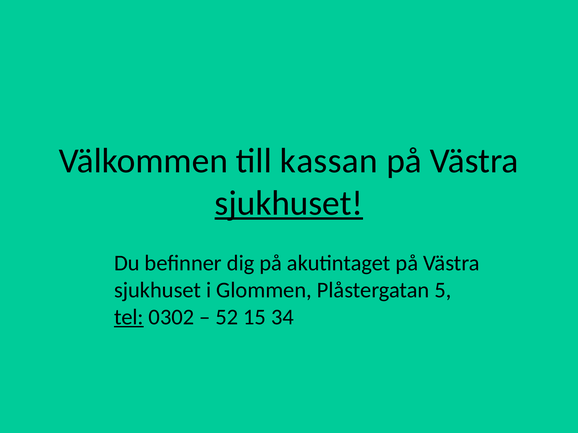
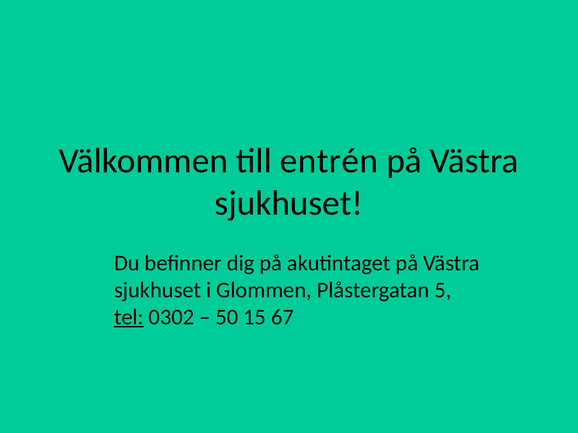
kassan: kassan -> entrén (329, 161)
sjukhuset underline: present -> none (289, 204)
52: 52 -> 50 (227, 318)
34: 34 -> 67 (282, 318)
